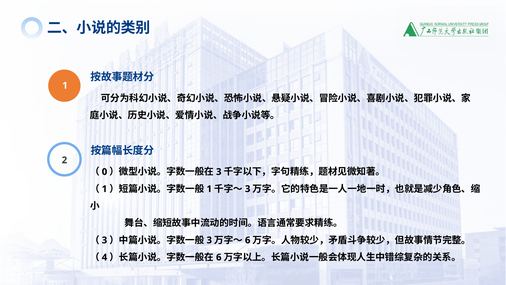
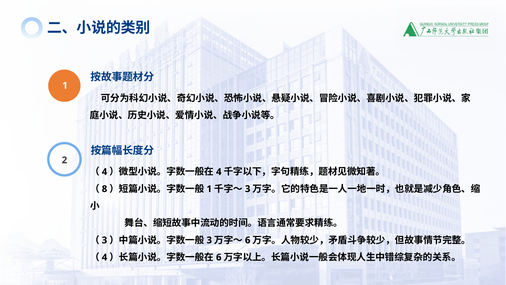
0: 0 -> 4 (104, 172)
3: 3 -> 4 (219, 172)
1: 1 -> 8 (104, 189)
